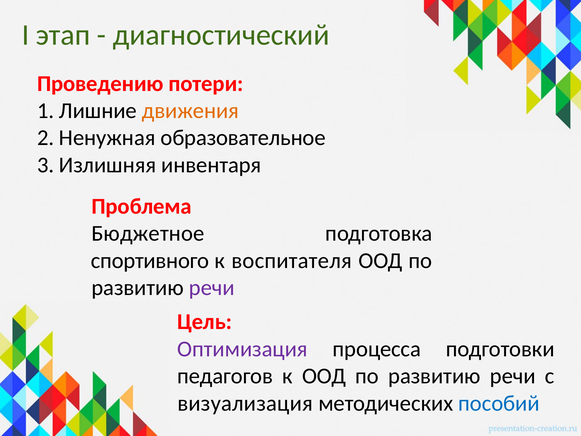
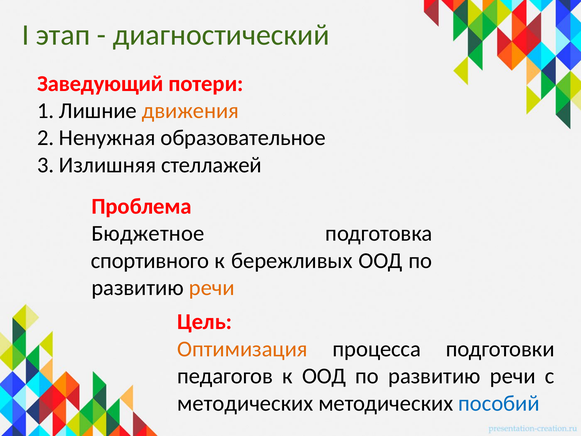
Проведению: Проведению -> Заведующий (100, 84)
инвентаря: инвентаря -> стеллажей (211, 165)
воспитателя: воспитателя -> бережливых (292, 260)
речи colour: purple -> orange (212, 288)
Оптимизация colour: purple -> orange (242, 349)
визуализация: визуализация -> методических (245, 403)
